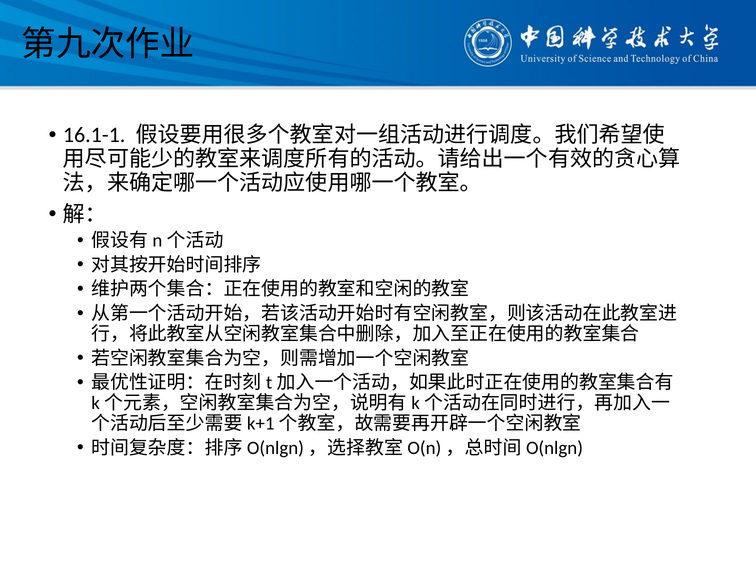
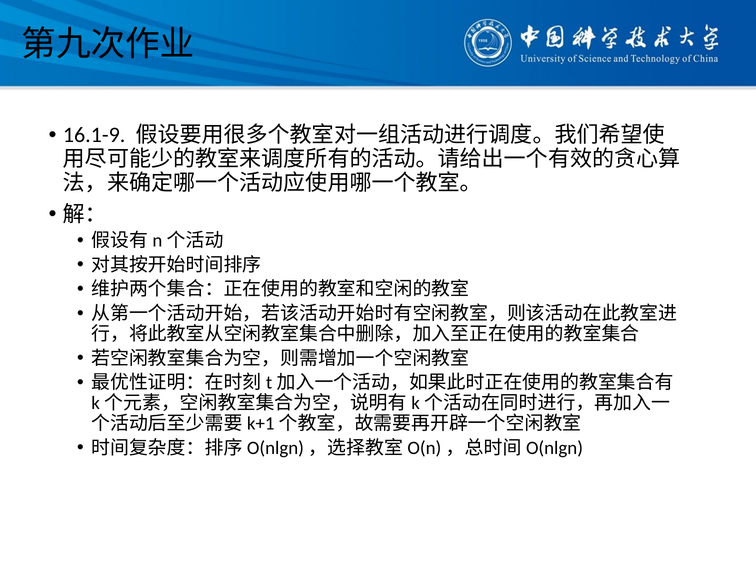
16.1-1: 16.1-1 -> 16.1-9 (94, 135)
